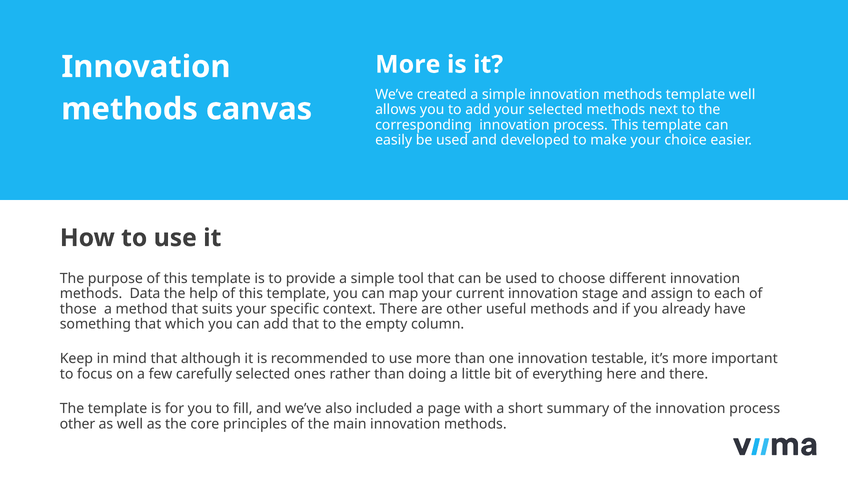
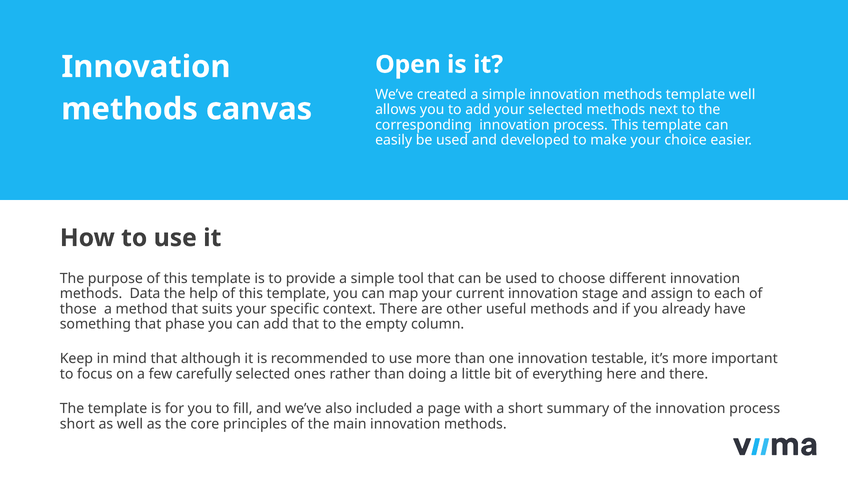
More: More -> Open (408, 65)
which: which -> phase (185, 324)
other: other -> short (77, 424)
